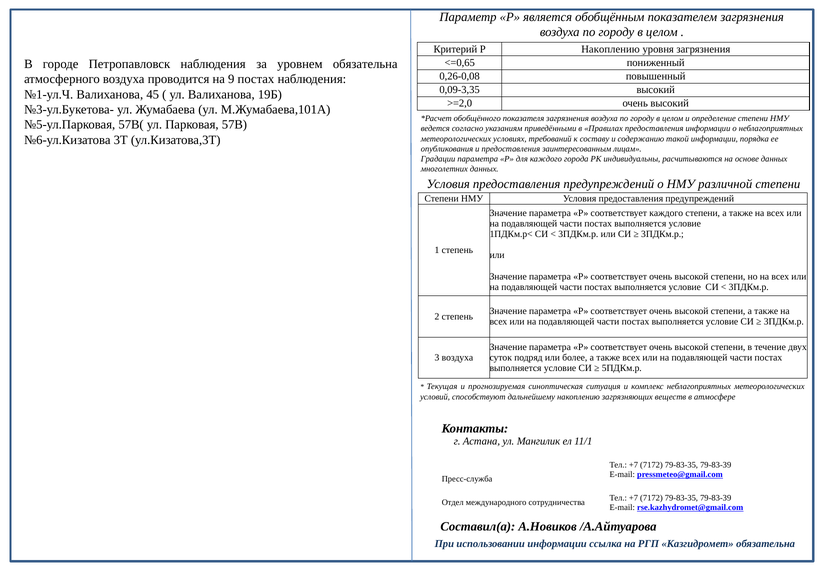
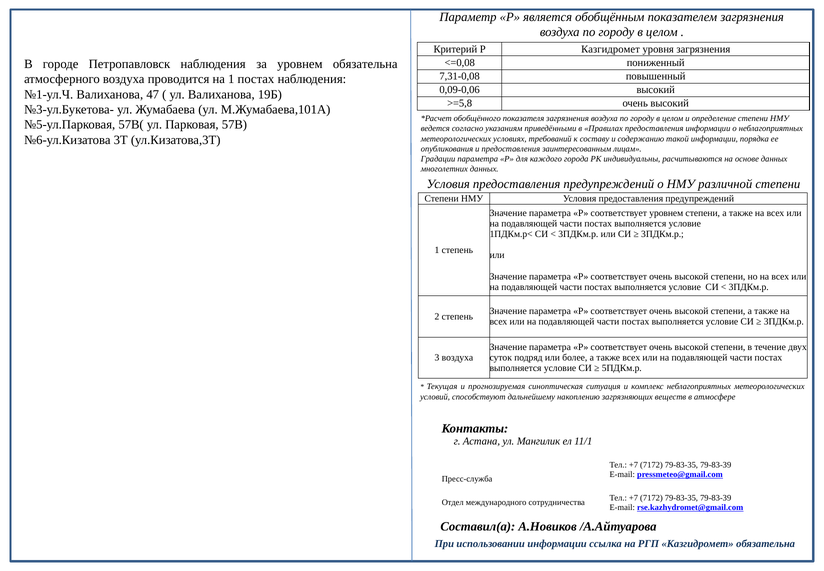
Р Накоплению: Накоплению -> Казгидромет (611, 49)
<=0,65: <=0,65 -> <=0,08 (460, 63)
0,26-0,08: 0,26-0,08 -> 7,31-0,08 (460, 76)
на 9: 9 -> 1 (231, 79)
0,09-3,35: 0,09-3,35 -> 0,09-0,06 (460, 90)
45: 45 -> 47 (153, 94)
>=2,0: >=2,0 -> >=5,8 (460, 103)
соответствует каждого: каждого -> уровнем (666, 213)
